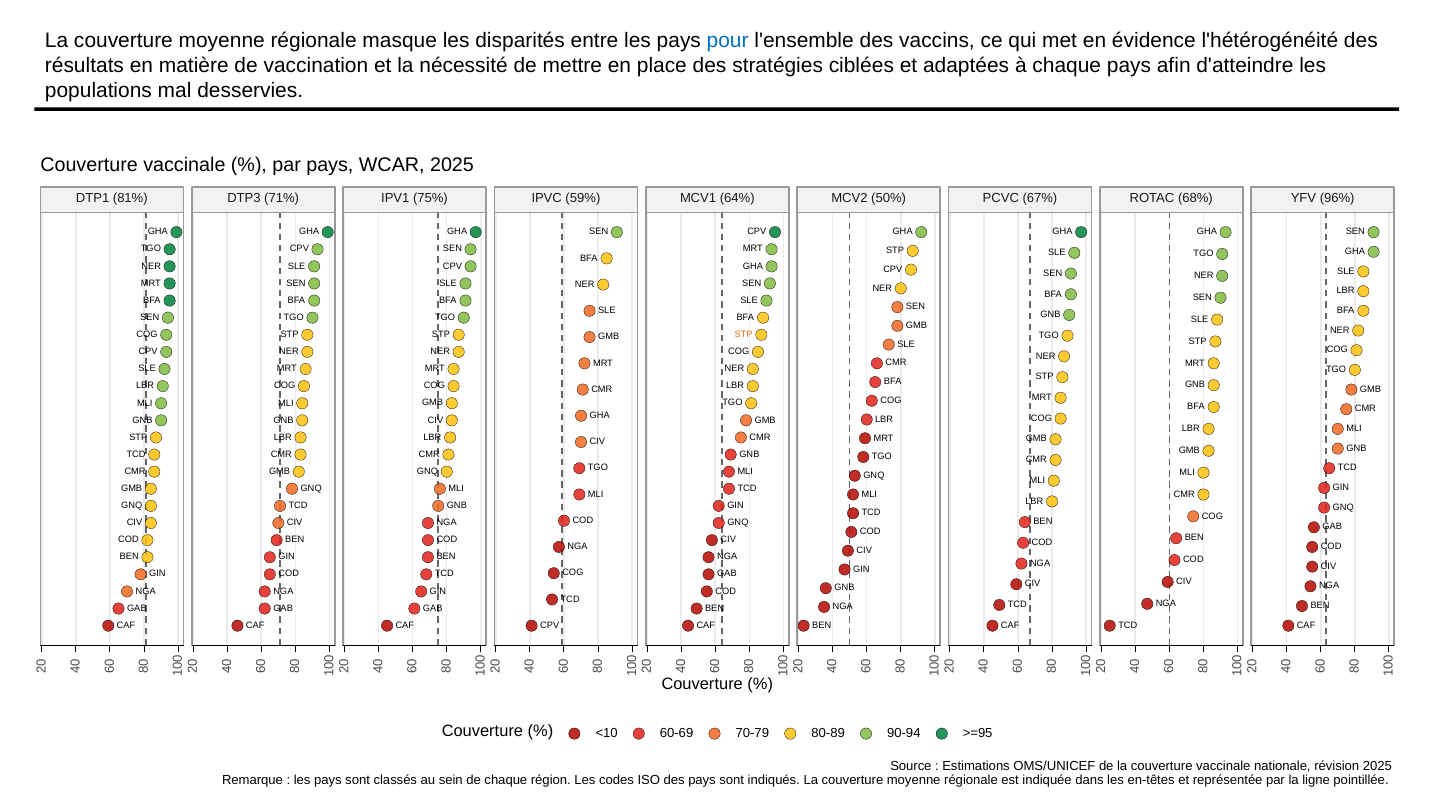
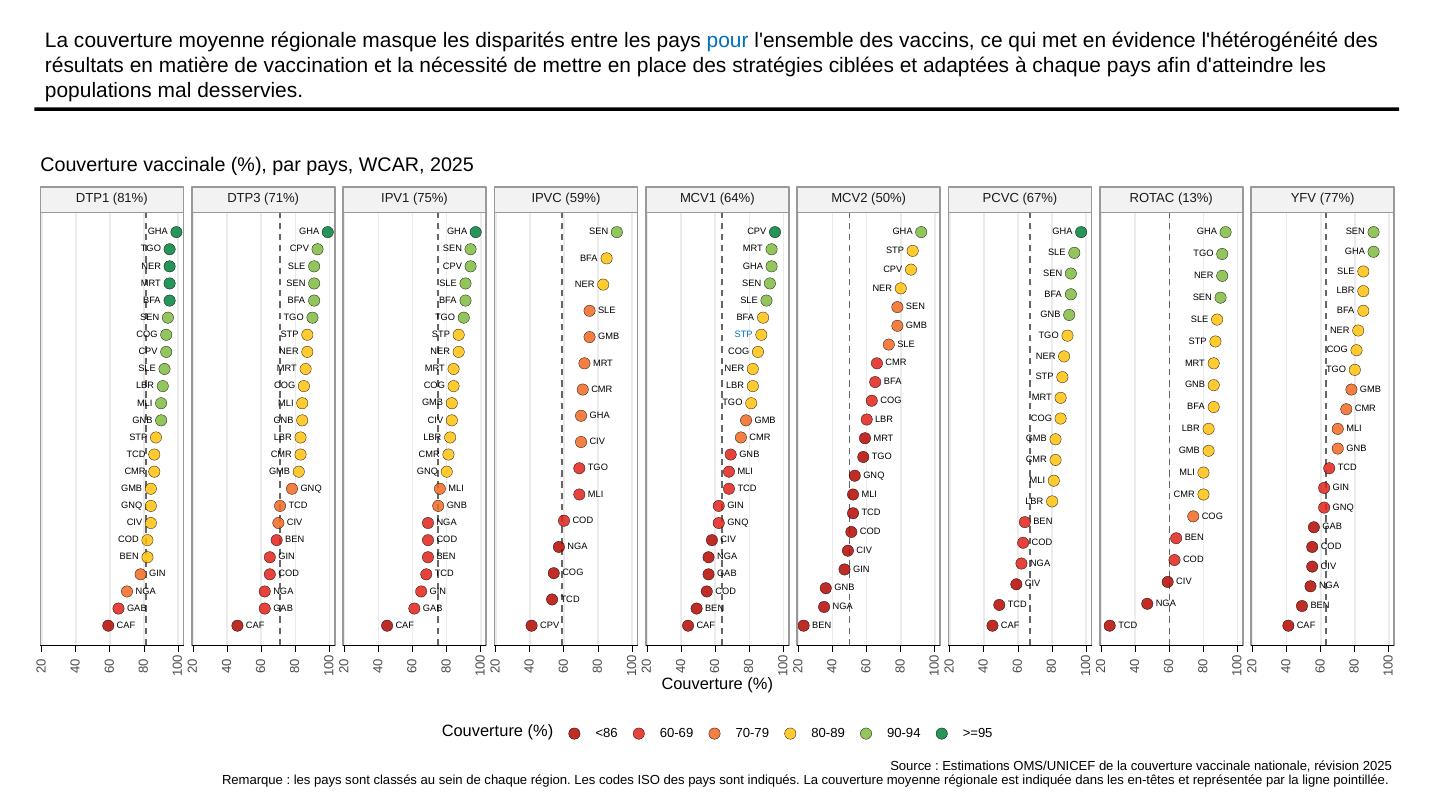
68%: 68% -> 13% (1195, 198)
96%: 96% -> 77% (1337, 198)
STP colour: orange -> blue (744, 334)
<10: <10 -> <86 (607, 733)
